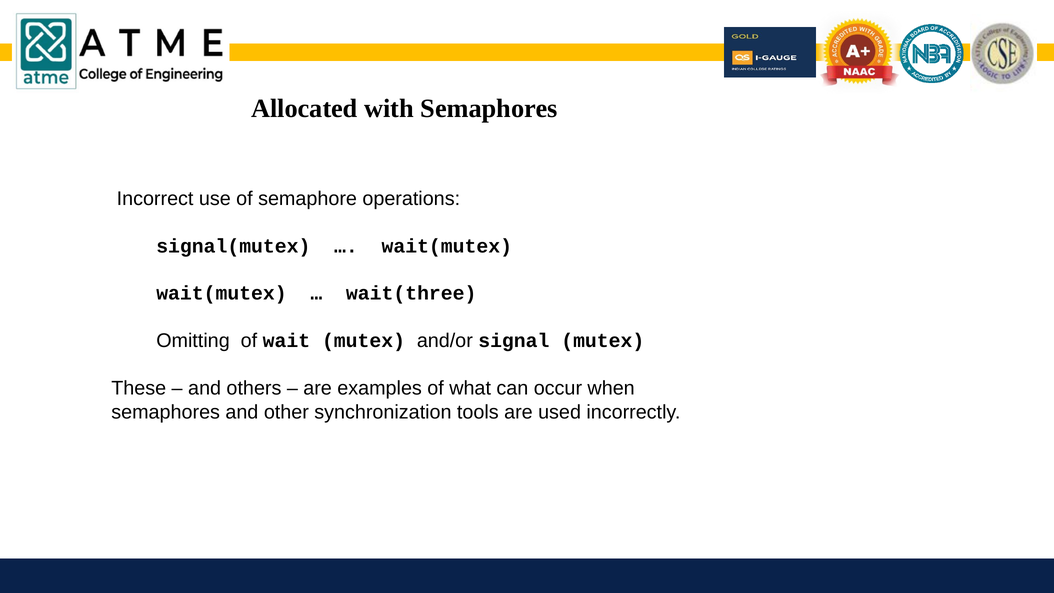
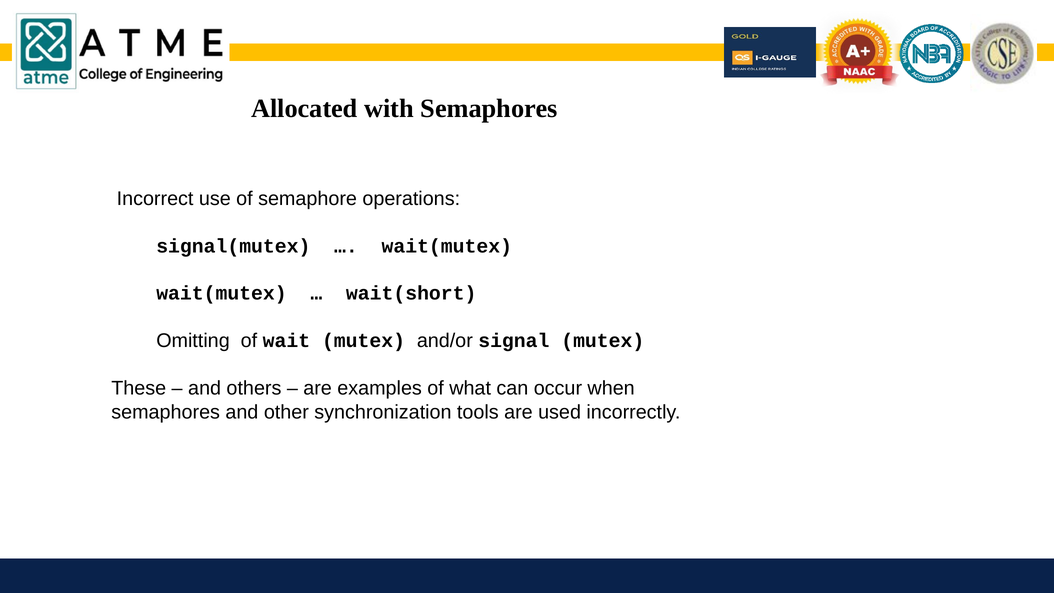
wait(three: wait(three -> wait(short (411, 293)
